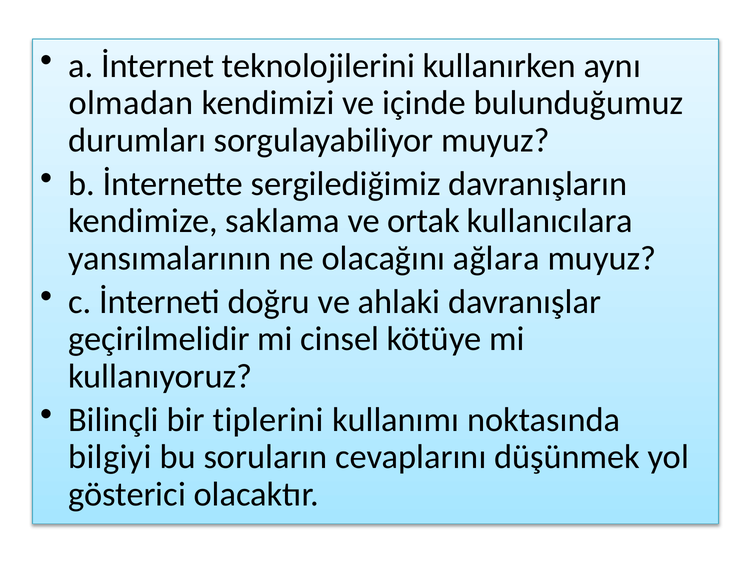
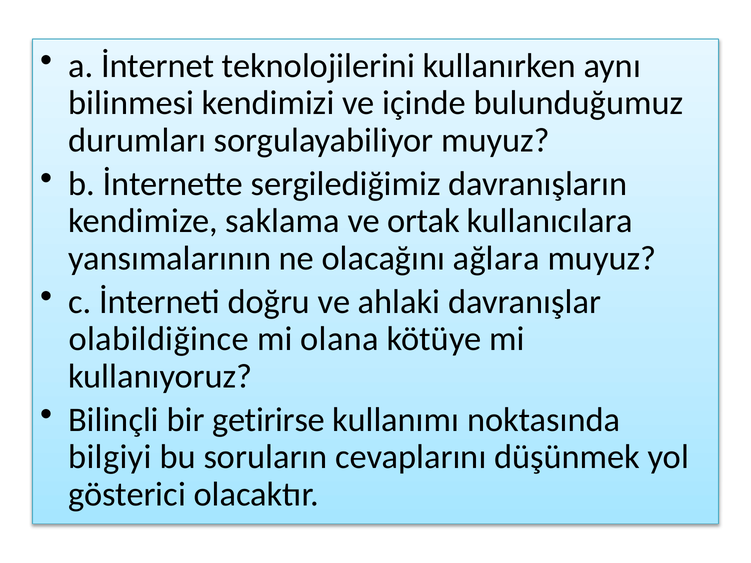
olmadan: olmadan -> bilinmesi (131, 103)
geçirilmelidir: geçirilmelidir -> olabildiğince (159, 339)
cinsel: cinsel -> olana (340, 339)
tiplerini: tiplerini -> getirirse (269, 420)
